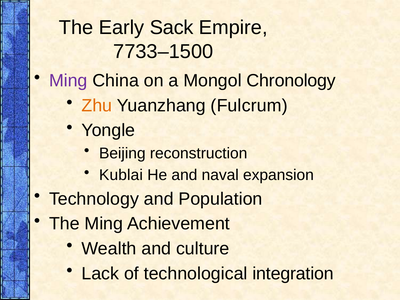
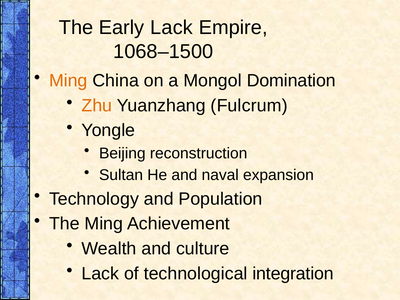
Early Sack: Sack -> Lack (171, 28)
7733–1500: 7733–1500 -> 1068–1500 (163, 52)
Ming colour: purple -> orange (68, 81)
Chronology: Chronology -> Domination (291, 81)
Kublai: Kublai -> Sultan (121, 175)
